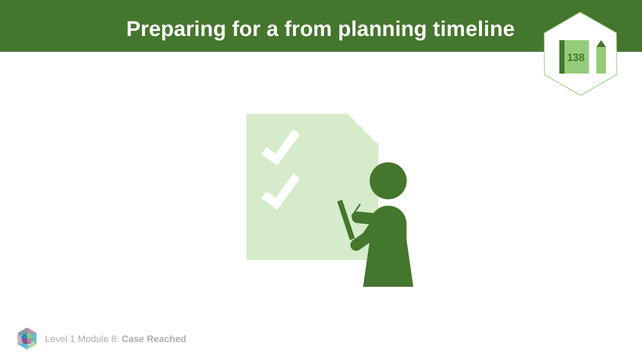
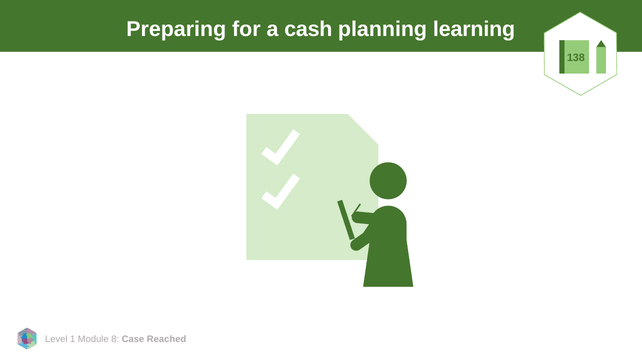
from: from -> cash (308, 29)
timeline: timeline -> learning (474, 29)
